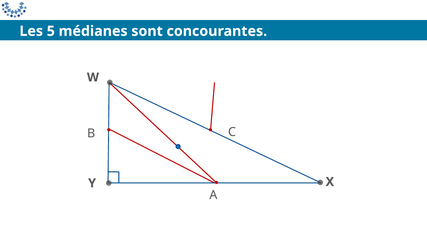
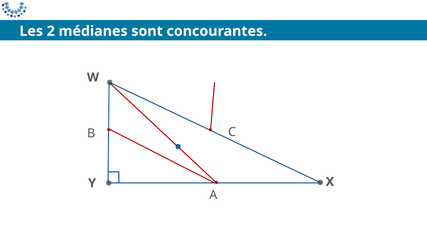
5: 5 -> 2 (51, 31)
